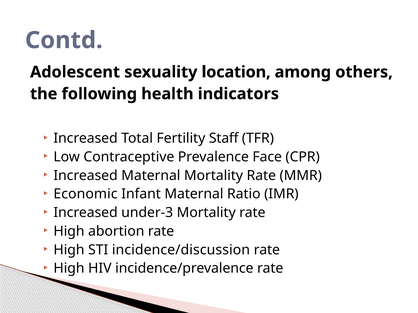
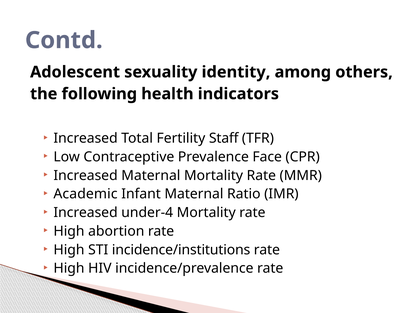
location: location -> identity (236, 72)
Economic: Economic -> Academic (85, 194)
under-3: under-3 -> under-4 (147, 213)
incidence/discussion: incidence/discussion -> incidence/institutions (181, 250)
